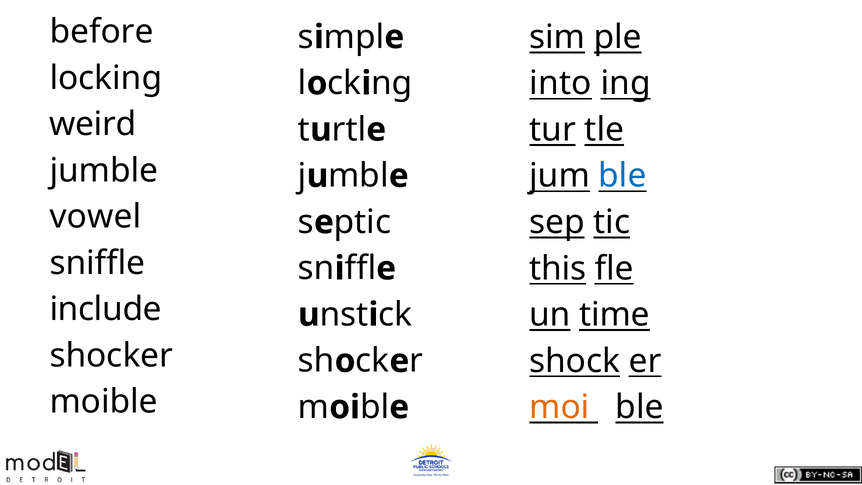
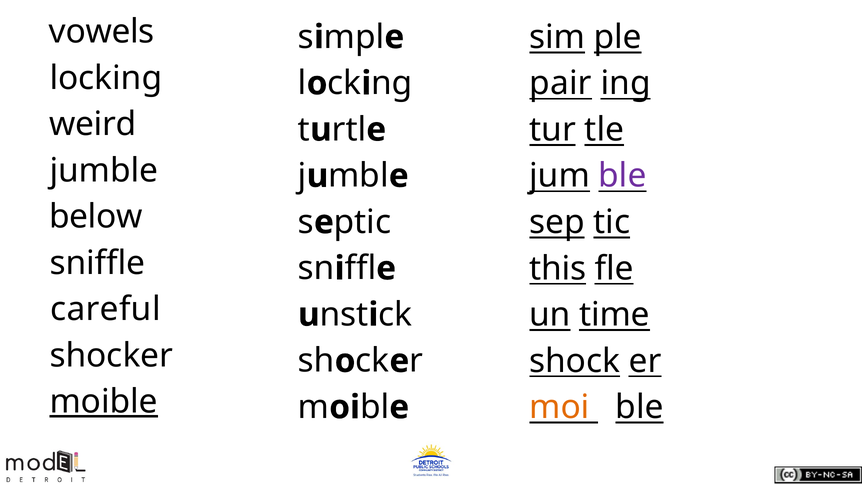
before: before -> vowels (102, 32)
into: into -> pair (561, 83)
ble colour: blue -> purple (622, 176)
vowel: vowel -> below (96, 217)
include: include -> careful (105, 309)
moible underline: none -> present (104, 402)
